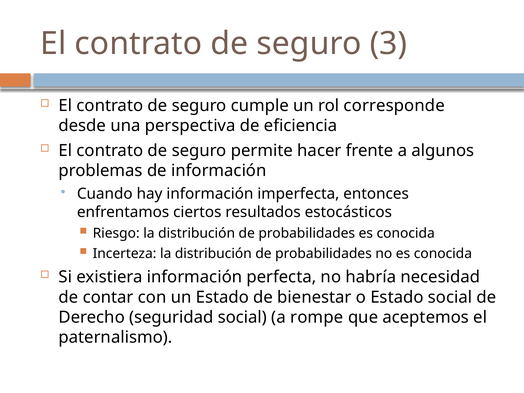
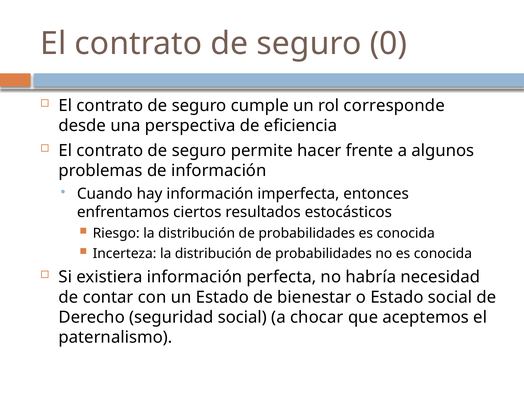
3: 3 -> 0 (388, 44)
rompe: rompe -> chocar (317, 317)
